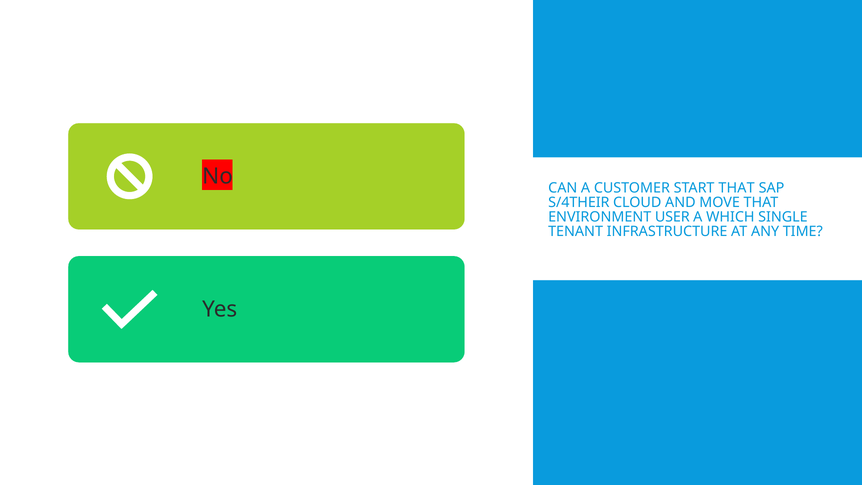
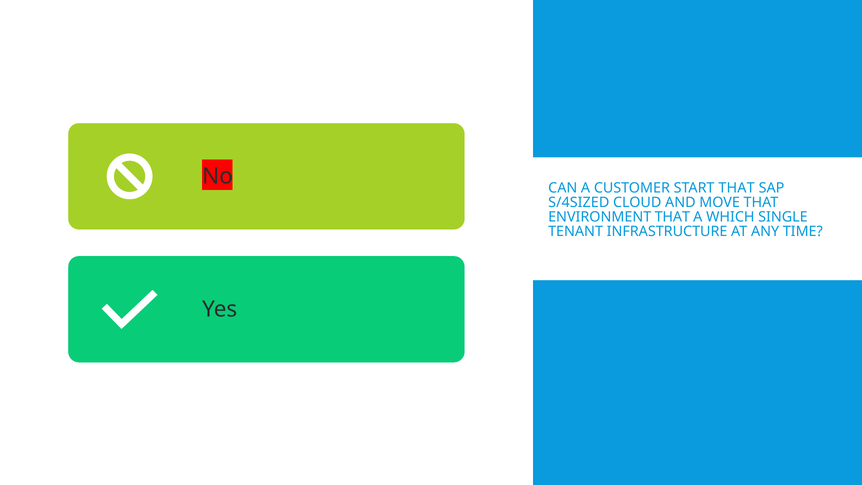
S/4THEIR: S/4THEIR -> S/4SIZED (579, 202)
ENVIRONMENT USER: USER -> THAT (672, 217)
